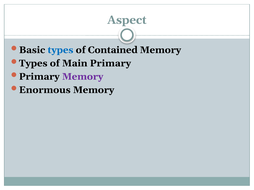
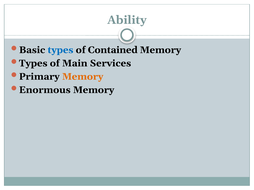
Aspect: Aspect -> Ability (127, 20)
Main Primary: Primary -> Services (110, 63)
Memory colour: purple -> orange (83, 77)
